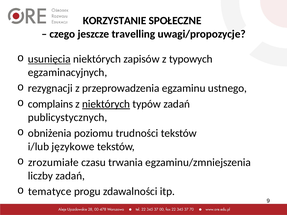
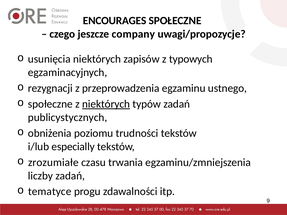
KORZYSTANIE: KORZYSTANIE -> ENCOURAGES (115, 21)
travelling: travelling -> company (133, 34)
usunięcia underline: present -> none (49, 59)
complains: complains -> społeczne (50, 104)
językowe: językowe -> especially (73, 147)
